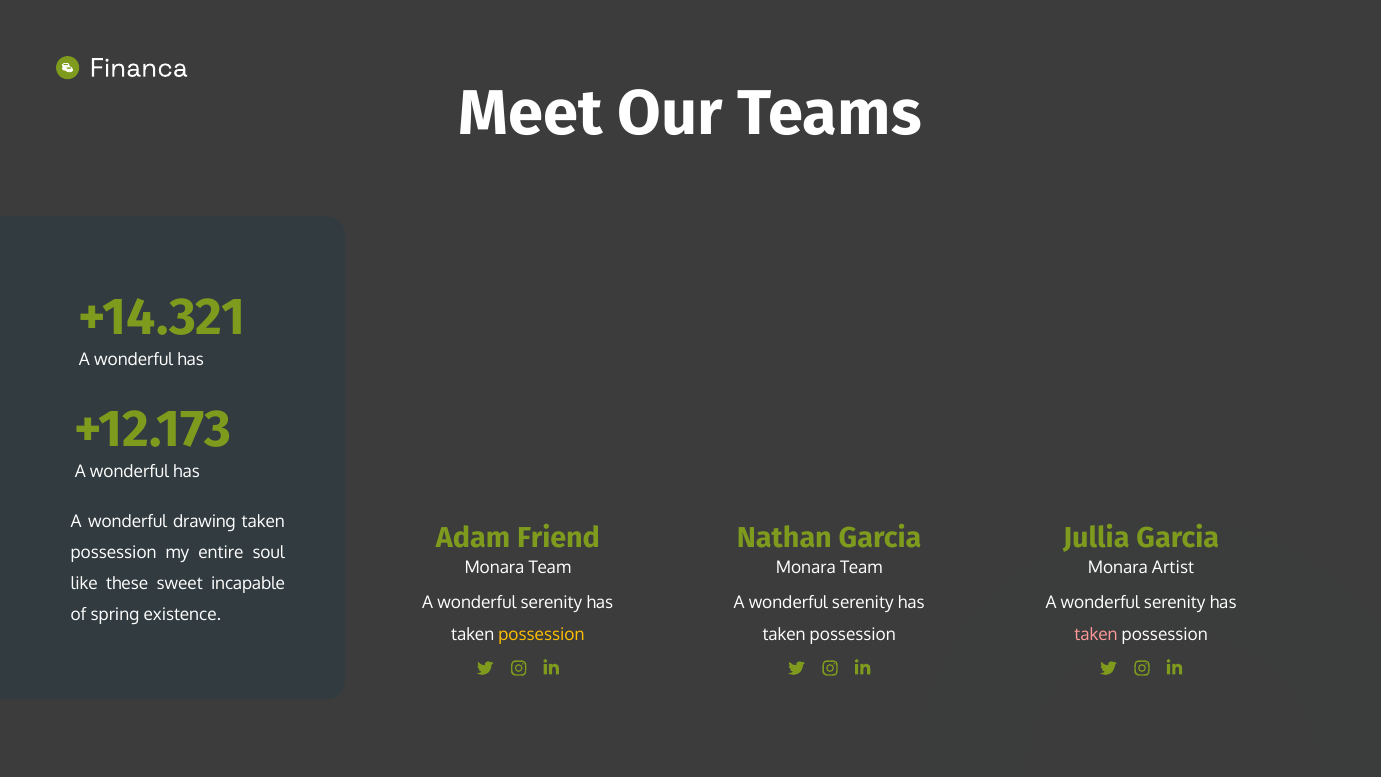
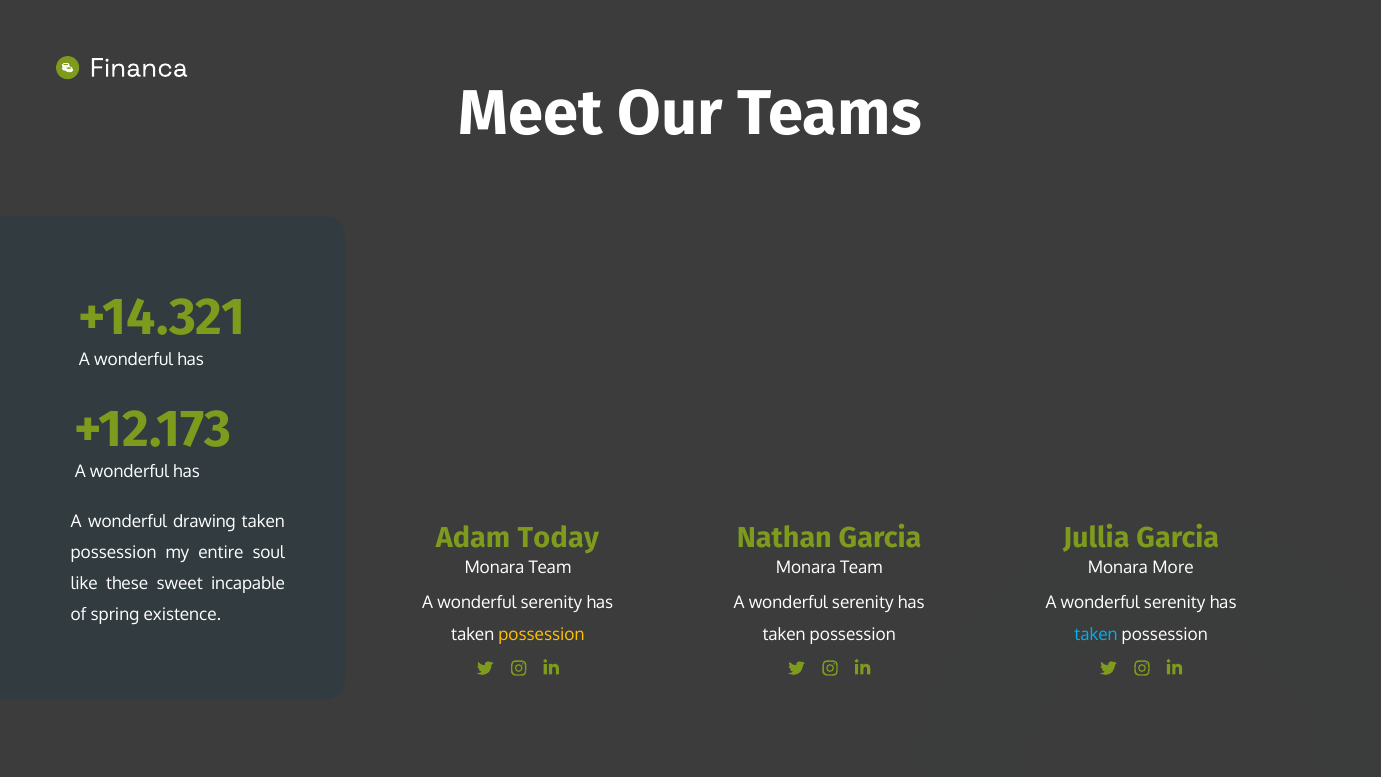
Friend: Friend -> Today (558, 538)
Artist: Artist -> More (1173, 568)
taken colour: pink -> light blue (1096, 634)
